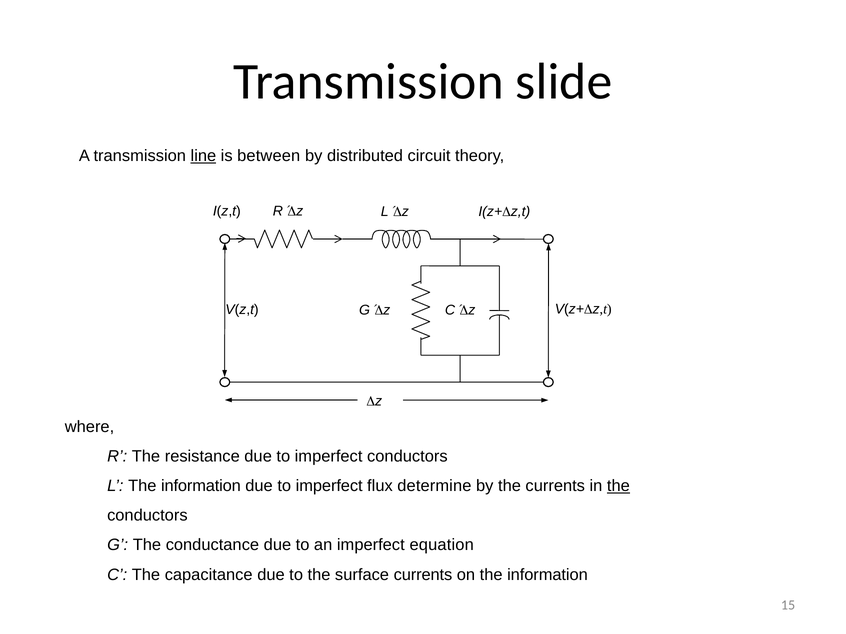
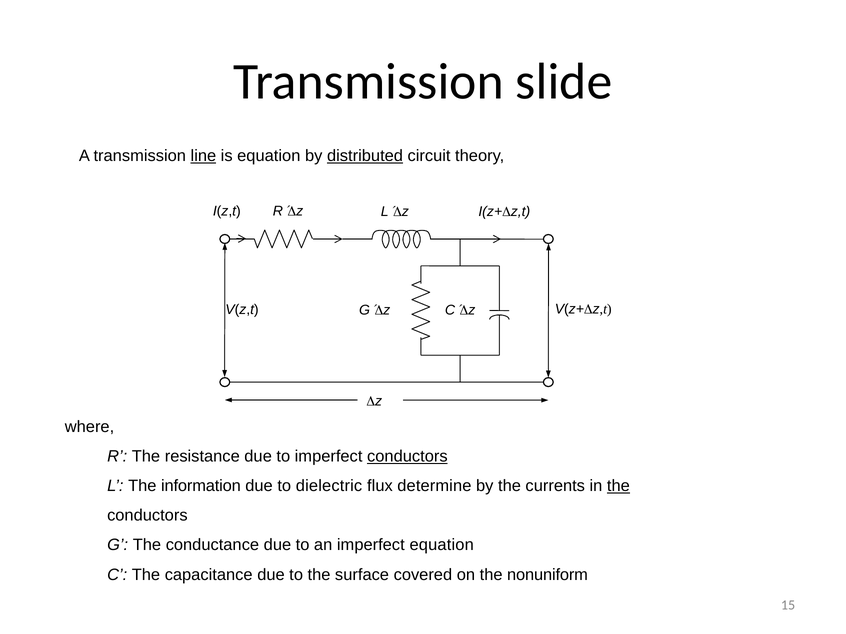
is between: between -> equation (269, 156)
distributed underline: none -> present (365, 156)
conductors underline: none -> present (407, 457)
imperfect: imperfect -> dielectric (329, 486)
surface currents: currents -> covered (423, 575)
on the information: information -> nonuniform (548, 575)
